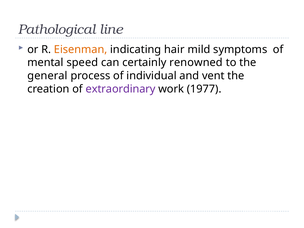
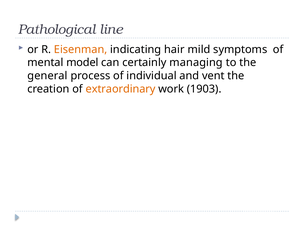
speed: speed -> model (82, 63)
renowned: renowned -> managing (196, 63)
extraordinary colour: purple -> orange (121, 89)
1977: 1977 -> 1903 (204, 89)
